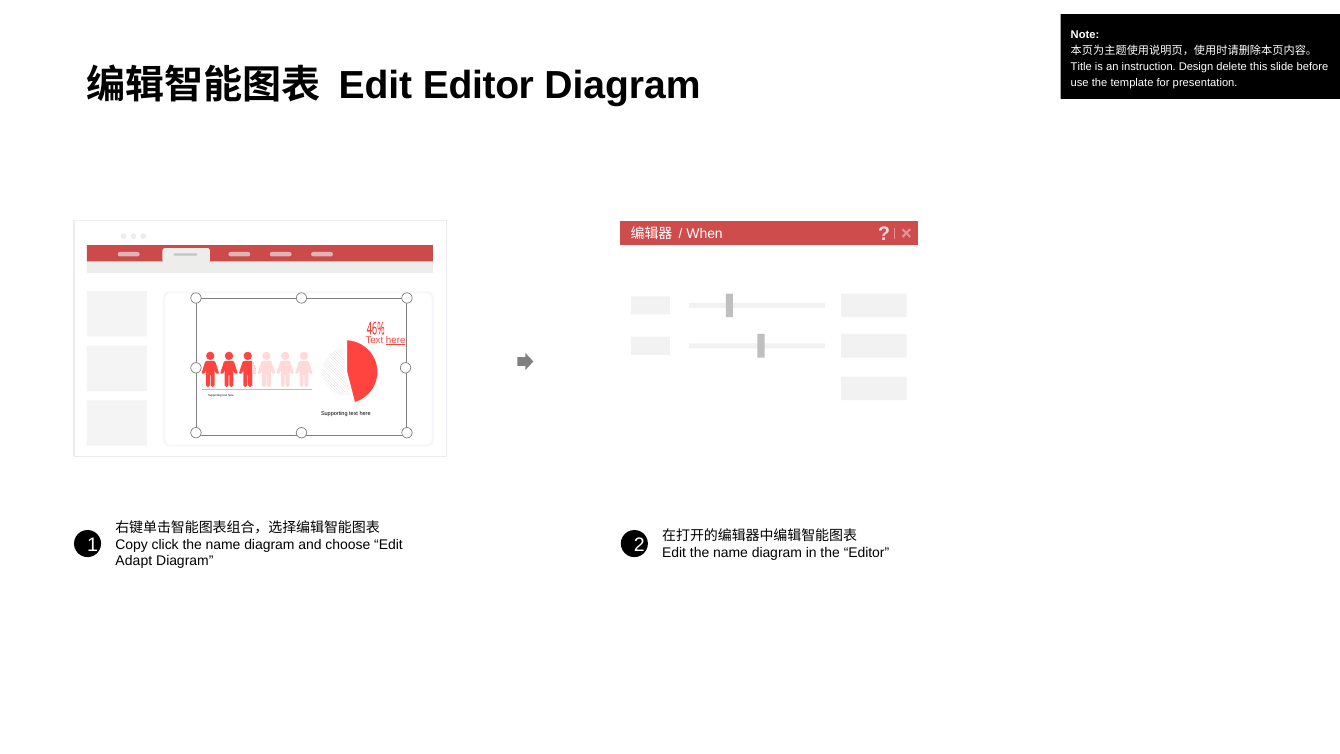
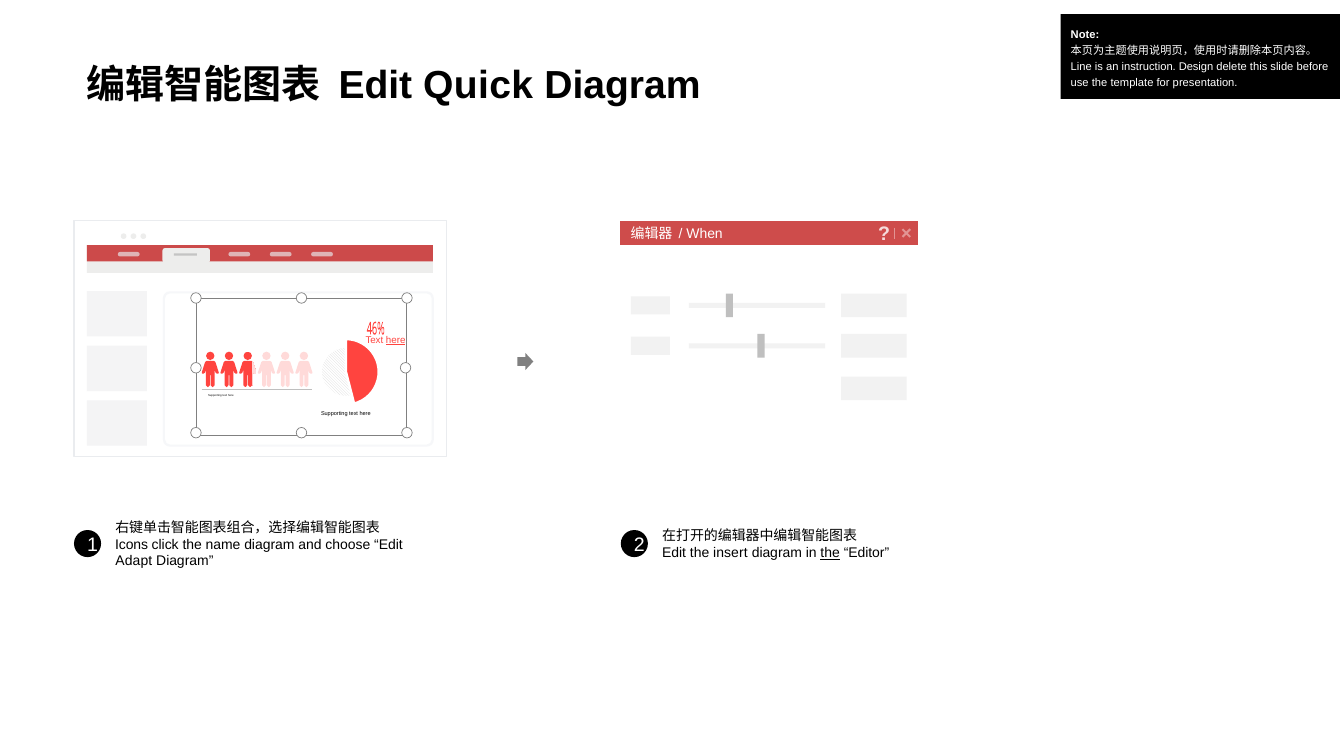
Title: Title -> Line (1081, 67)
Edit Editor: Editor -> Quick (478, 85)
Copy: Copy -> Icons (132, 544)
Edit the name: name -> insert (730, 553)
the underline: none -> present (830, 553)
